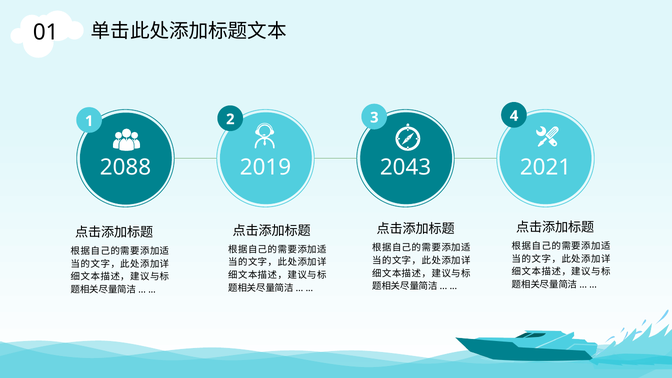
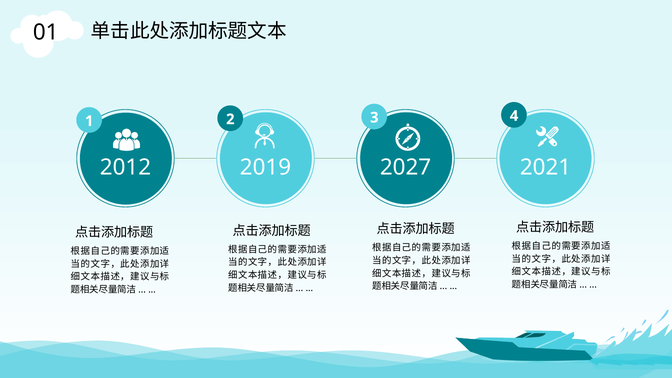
2088: 2088 -> 2012 (125, 168)
2043: 2043 -> 2027 (406, 167)
